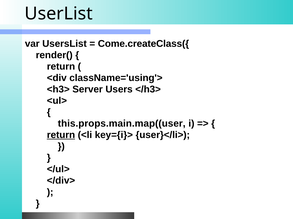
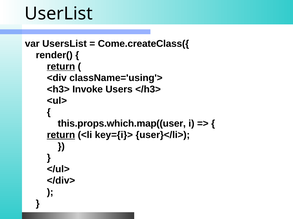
return underline: none -> present (61, 67)
Server: Server -> Invoke (88, 90)
this.props.main.map((user: this.props.main.map((user -> this.props.which.map((user (122, 124)
